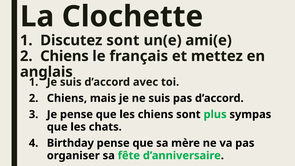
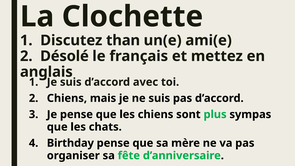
Discutez sont: sont -> than (123, 40)
Chiens: Chiens -> Désolé (64, 56)
